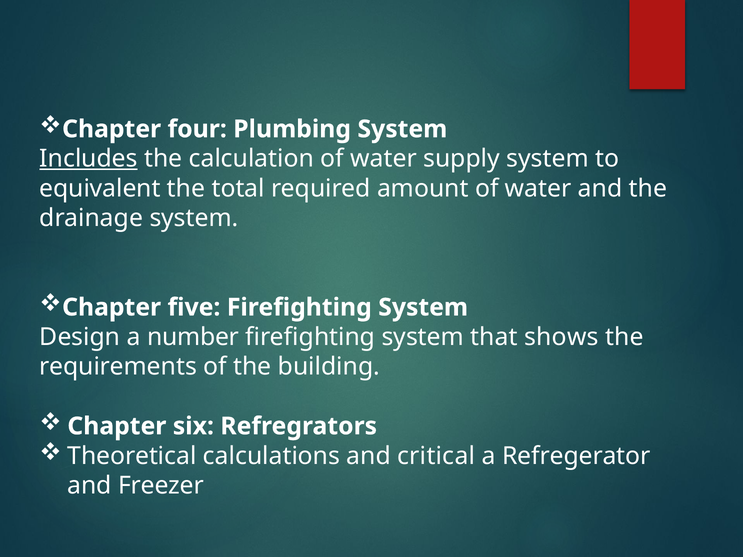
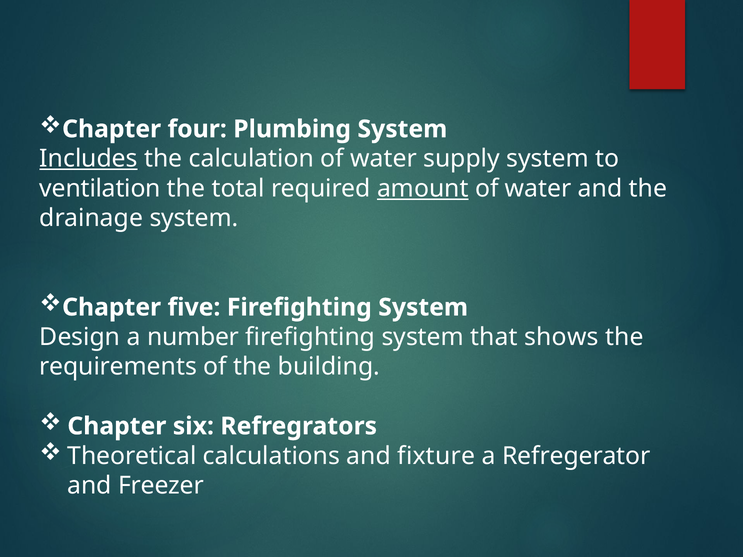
equivalent: equivalent -> ventilation (100, 189)
amount underline: none -> present (423, 189)
critical: critical -> fixture (436, 456)
